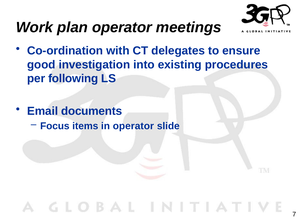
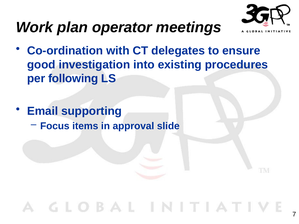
documents: documents -> supporting (92, 111)
in operator: operator -> approval (133, 126)
